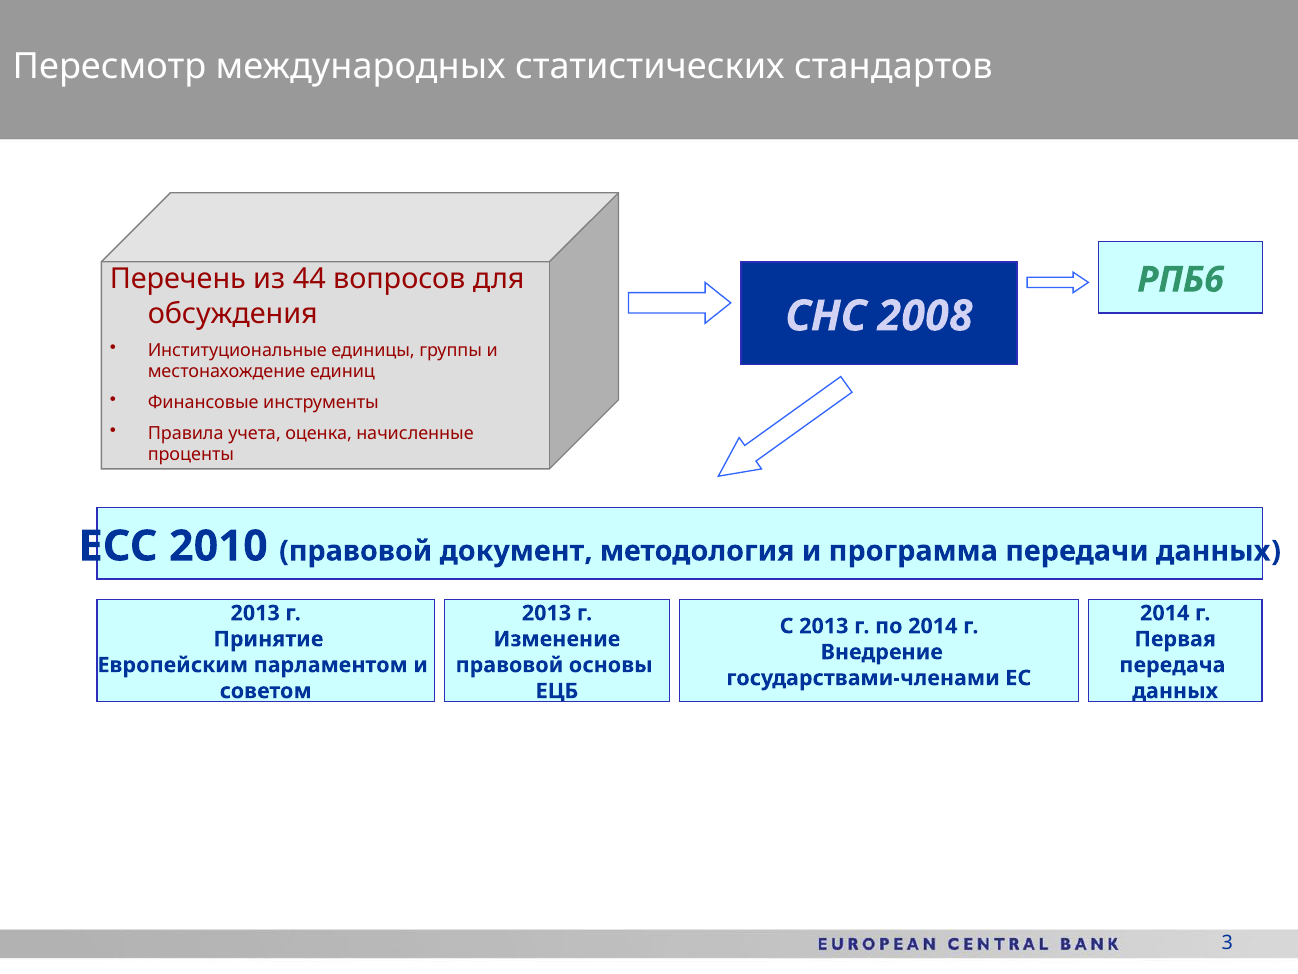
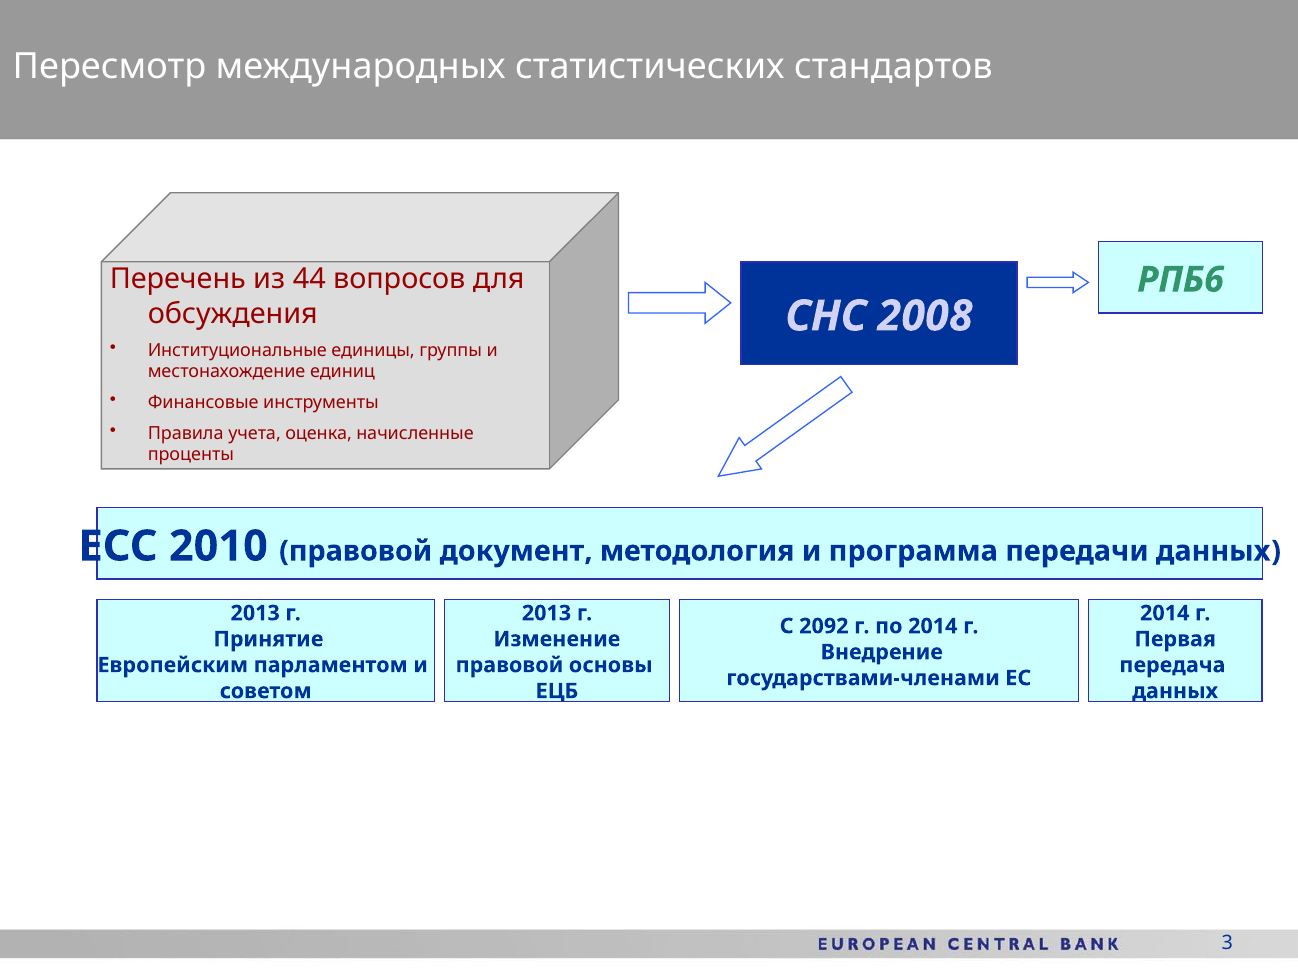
С 2013: 2013 -> 2092 (824, 626)
